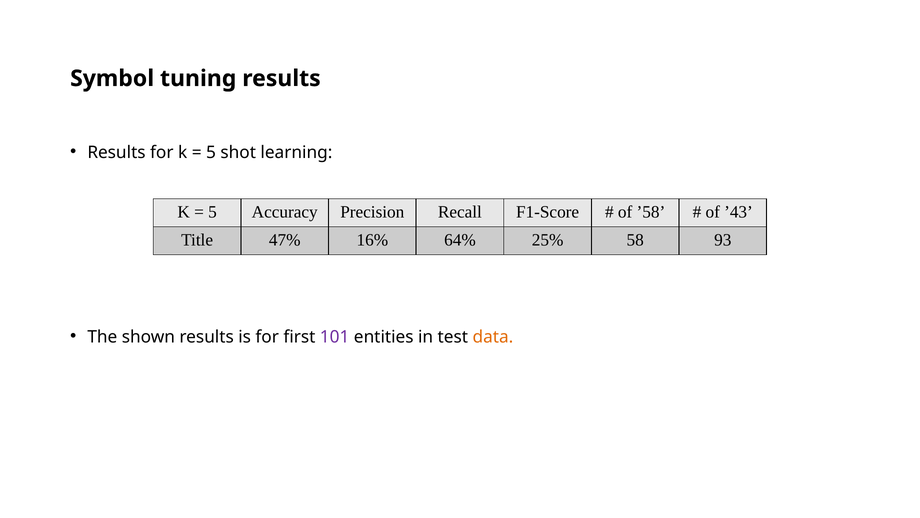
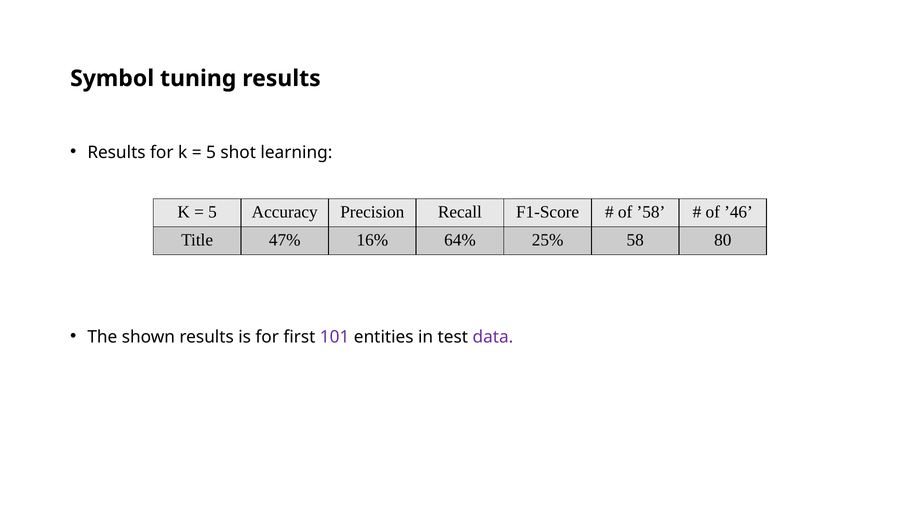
’43: ’43 -> ’46 (738, 212)
93: 93 -> 80 (723, 240)
data colour: orange -> purple (493, 337)
